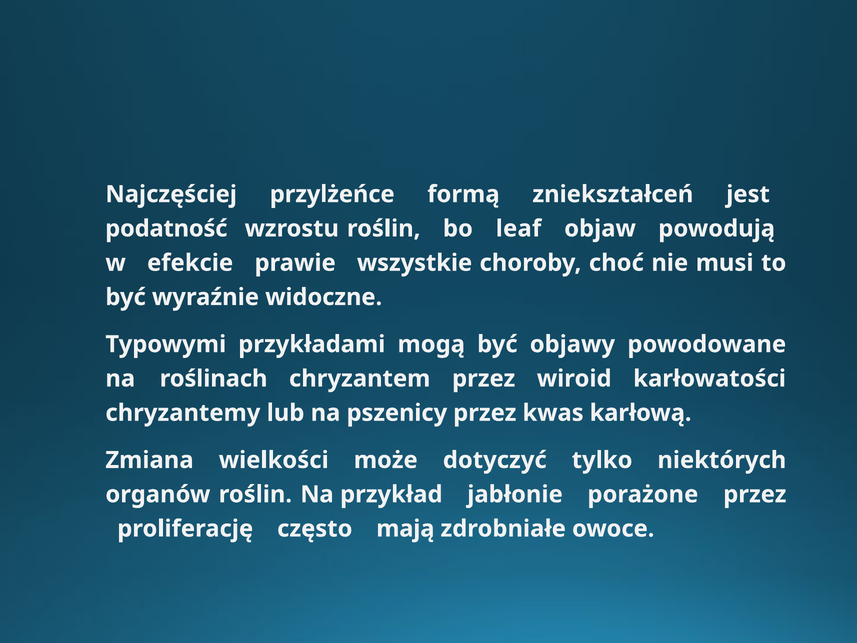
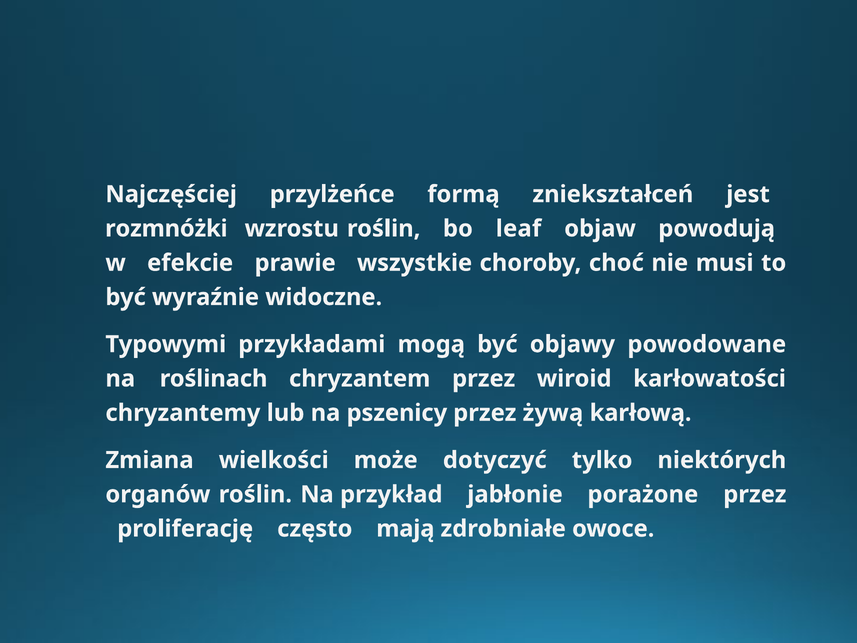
podatność: podatność -> rozmnóżki (166, 229)
kwas: kwas -> żywą (553, 413)
